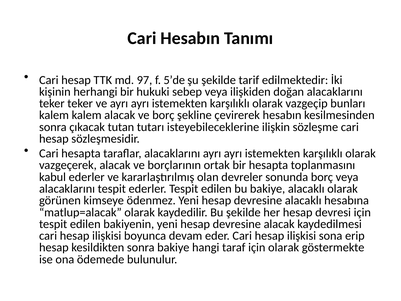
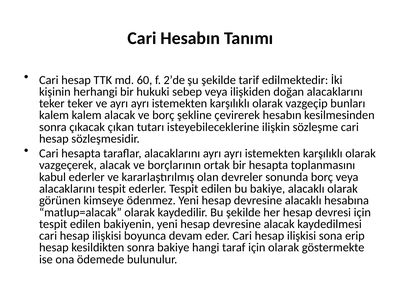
97: 97 -> 60 (145, 80)
5’de: 5’de -> 2’de (174, 80)
tutan: tutan -> çıkan (121, 127)
